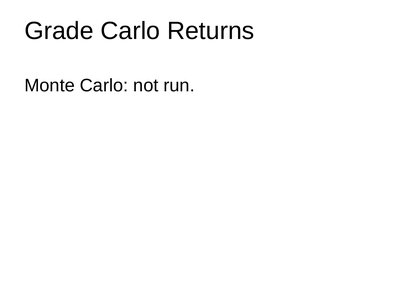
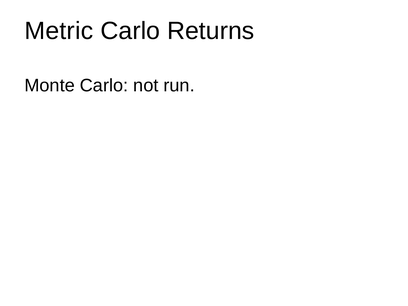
Grade: Grade -> Metric (59, 31)
